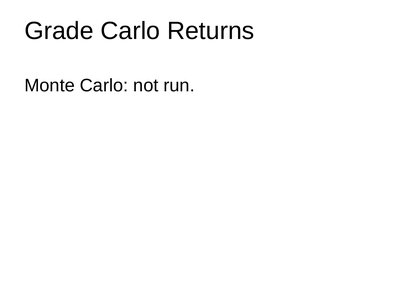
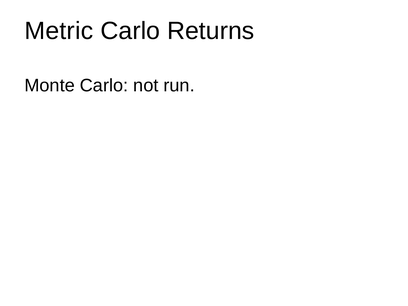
Grade: Grade -> Metric (59, 31)
